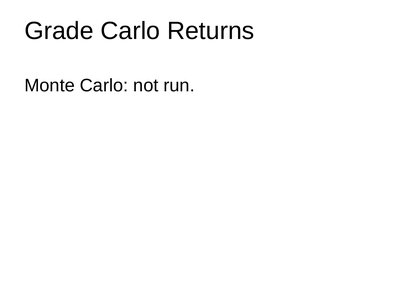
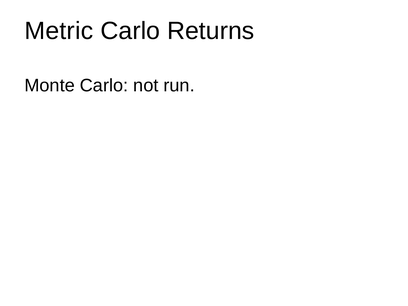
Grade: Grade -> Metric (59, 31)
